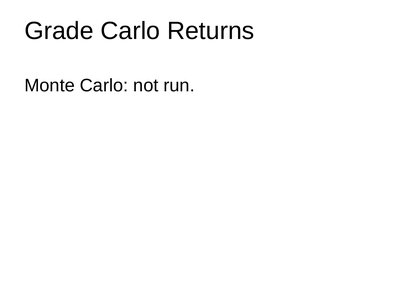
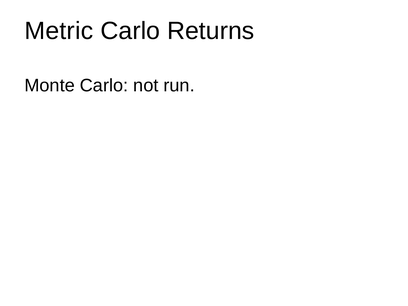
Grade: Grade -> Metric (59, 31)
